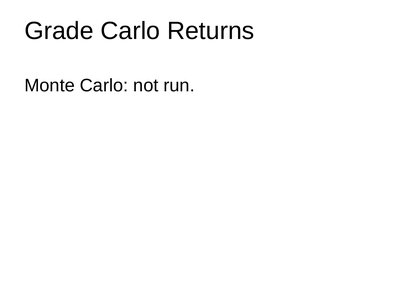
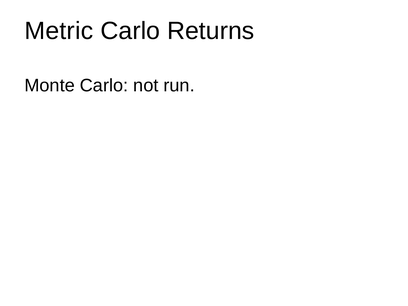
Grade: Grade -> Metric (59, 31)
